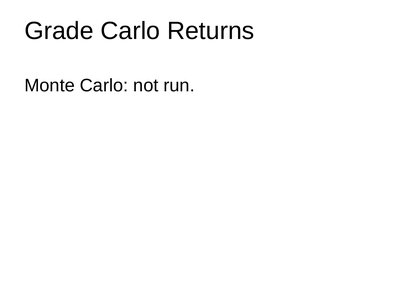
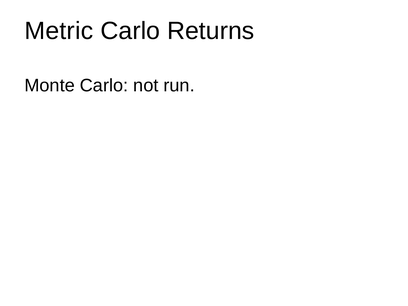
Grade: Grade -> Metric (59, 31)
